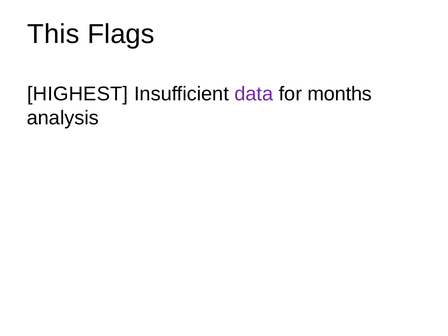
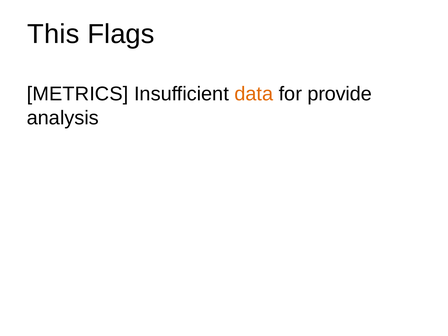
HIGHEST: HIGHEST -> METRICS (78, 94)
data colour: purple -> orange (254, 94)
months: months -> provide (340, 94)
